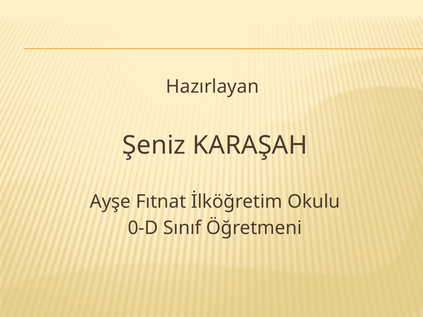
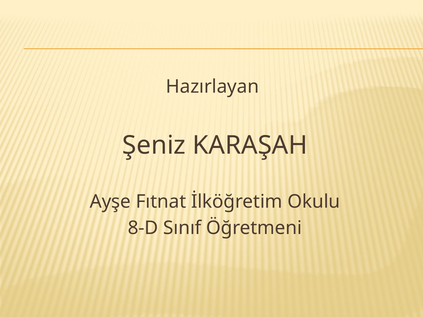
0-D: 0-D -> 8-D (143, 228)
